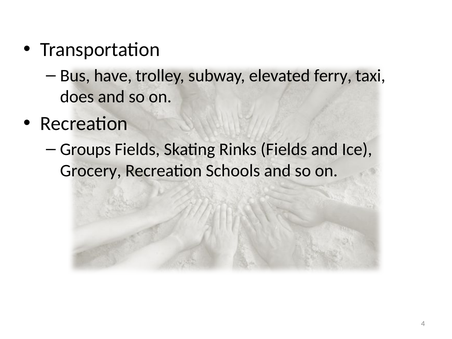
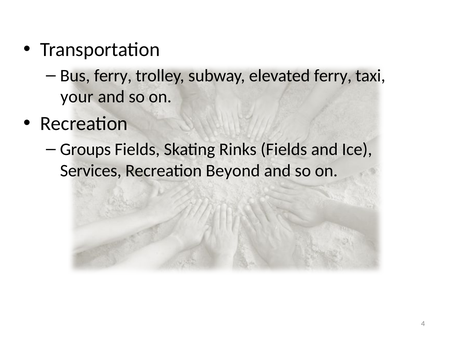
Bus have: have -> ferry (113, 76)
does: does -> your (77, 97)
Grocery: Grocery -> Services (91, 171)
Schools: Schools -> Beyond (233, 171)
